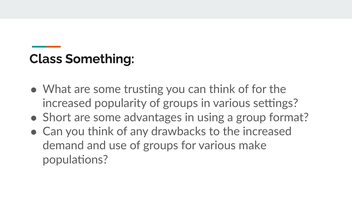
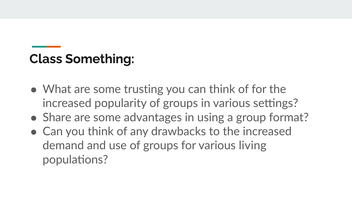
Short: Short -> Share (57, 117)
make: make -> living (253, 146)
